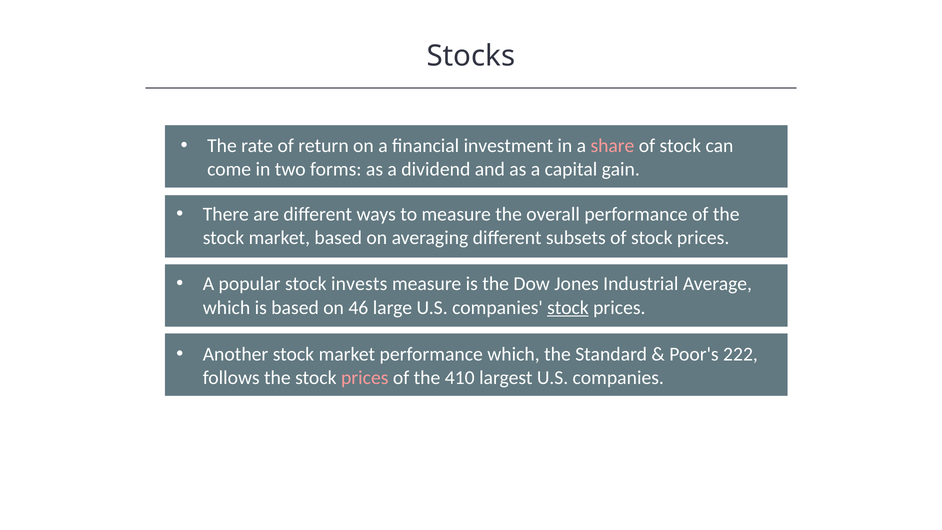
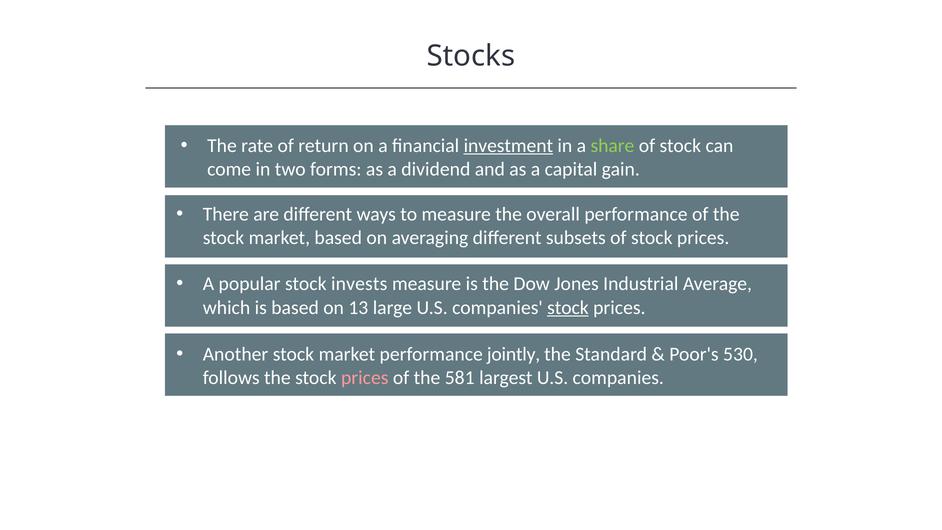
investment underline: none -> present (508, 146)
share colour: pink -> light green (612, 146)
46: 46 -> 13 (358, 307)
performance which: which -> jointly (514, 354)
222: 222 -> 530 (740, 354)
410: 410 -> 581 (460, 378)
